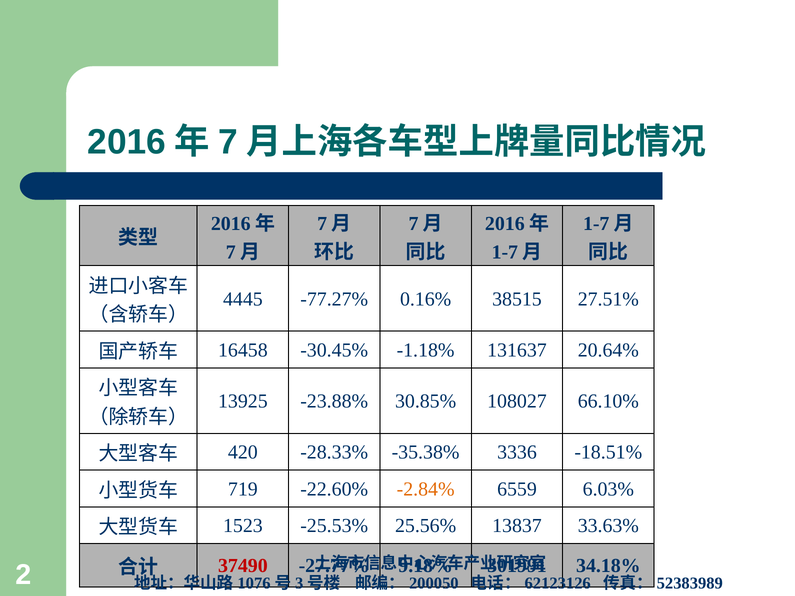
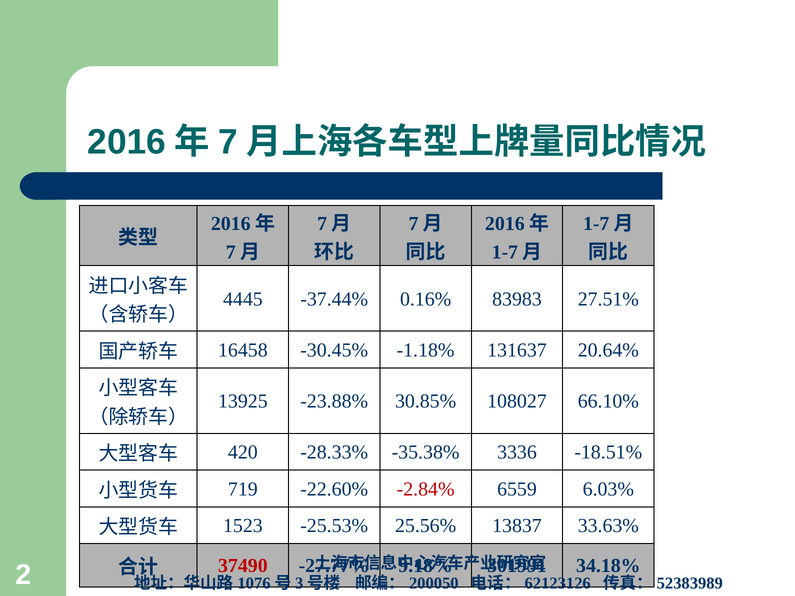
-77.27%: -77.27% -> -37.44% (334, 299)
38515: 38515 -> 83983 (517, 299)
-2.84% colour: orange -> red (426, 489)
